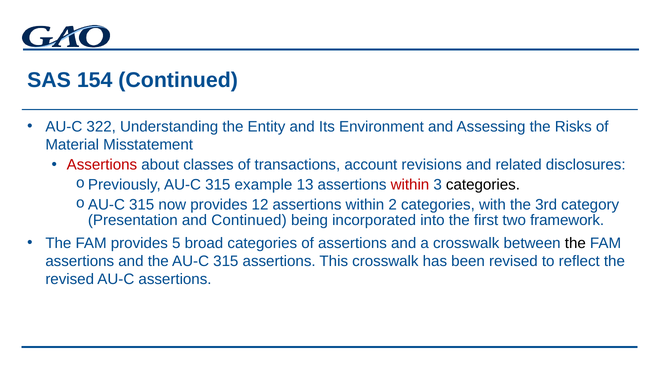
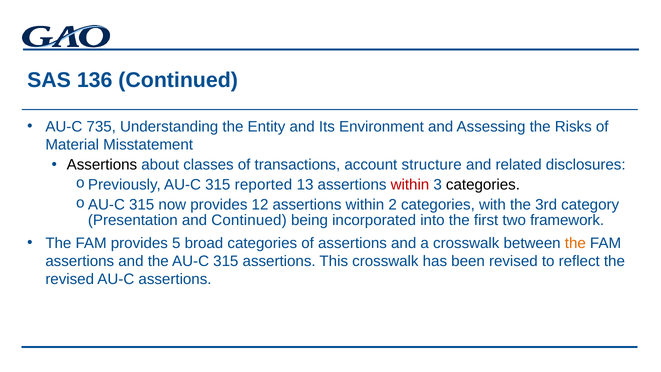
154: 154 -> 136 (95, 80)
322: 322 -> 735 (101, 127)
Assertions colour: red -> black (102, 165)
revisions: revisions -> structure (432, 165)
example: example -> reported (263, 185)
the colour: black -> orange (575, 243)
